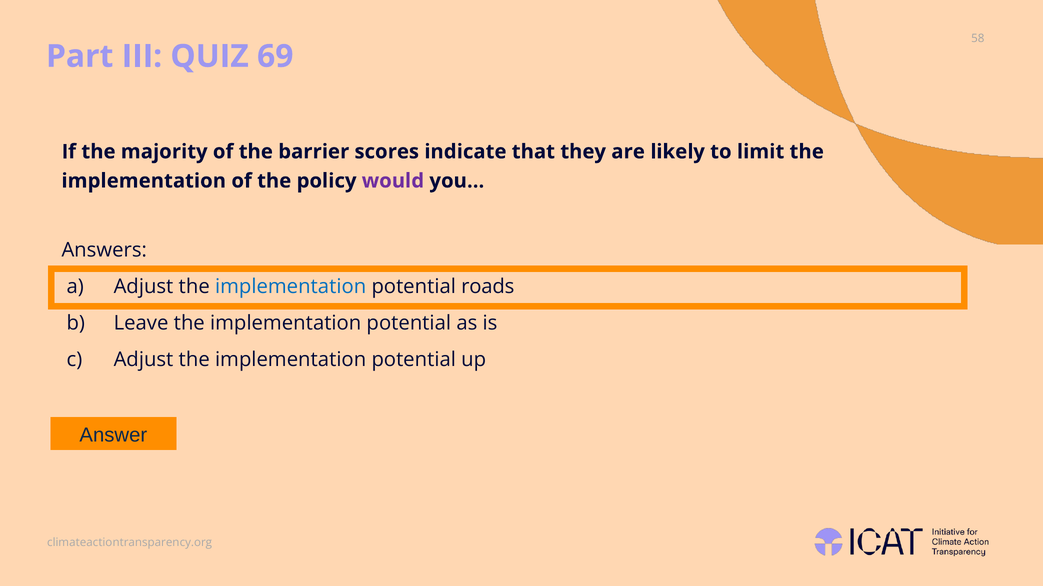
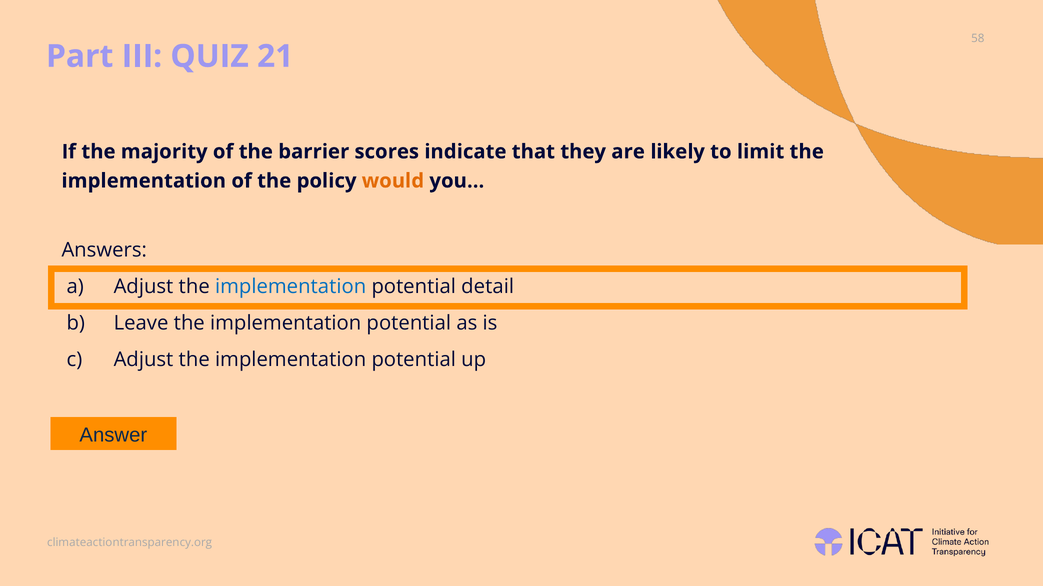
69: 69 -> 21 (275, 56)
would colour: purple -> orange (393, 181)
roads: roads -> detail (488, 287)
